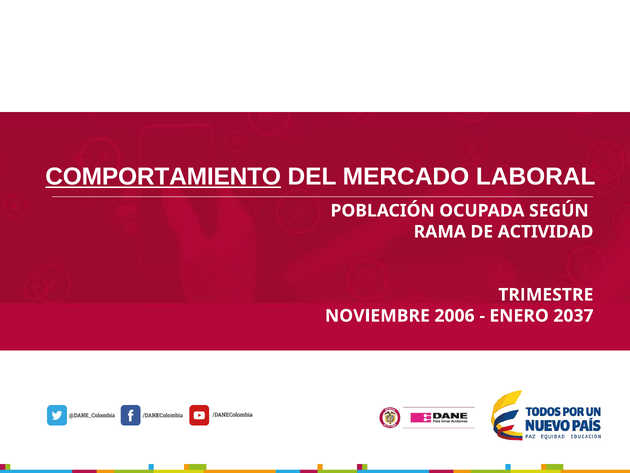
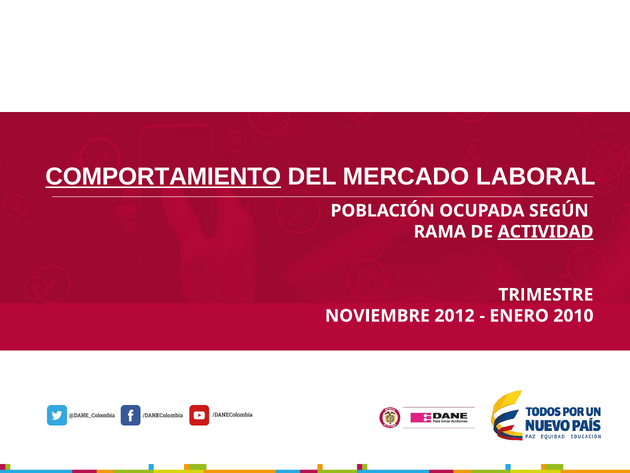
ACTIVIDAD underline: none -> present (546, 231)
2006: 2006 -> 2012 (455, 316)
2037: 2037 -> 2010 (573, 316)
